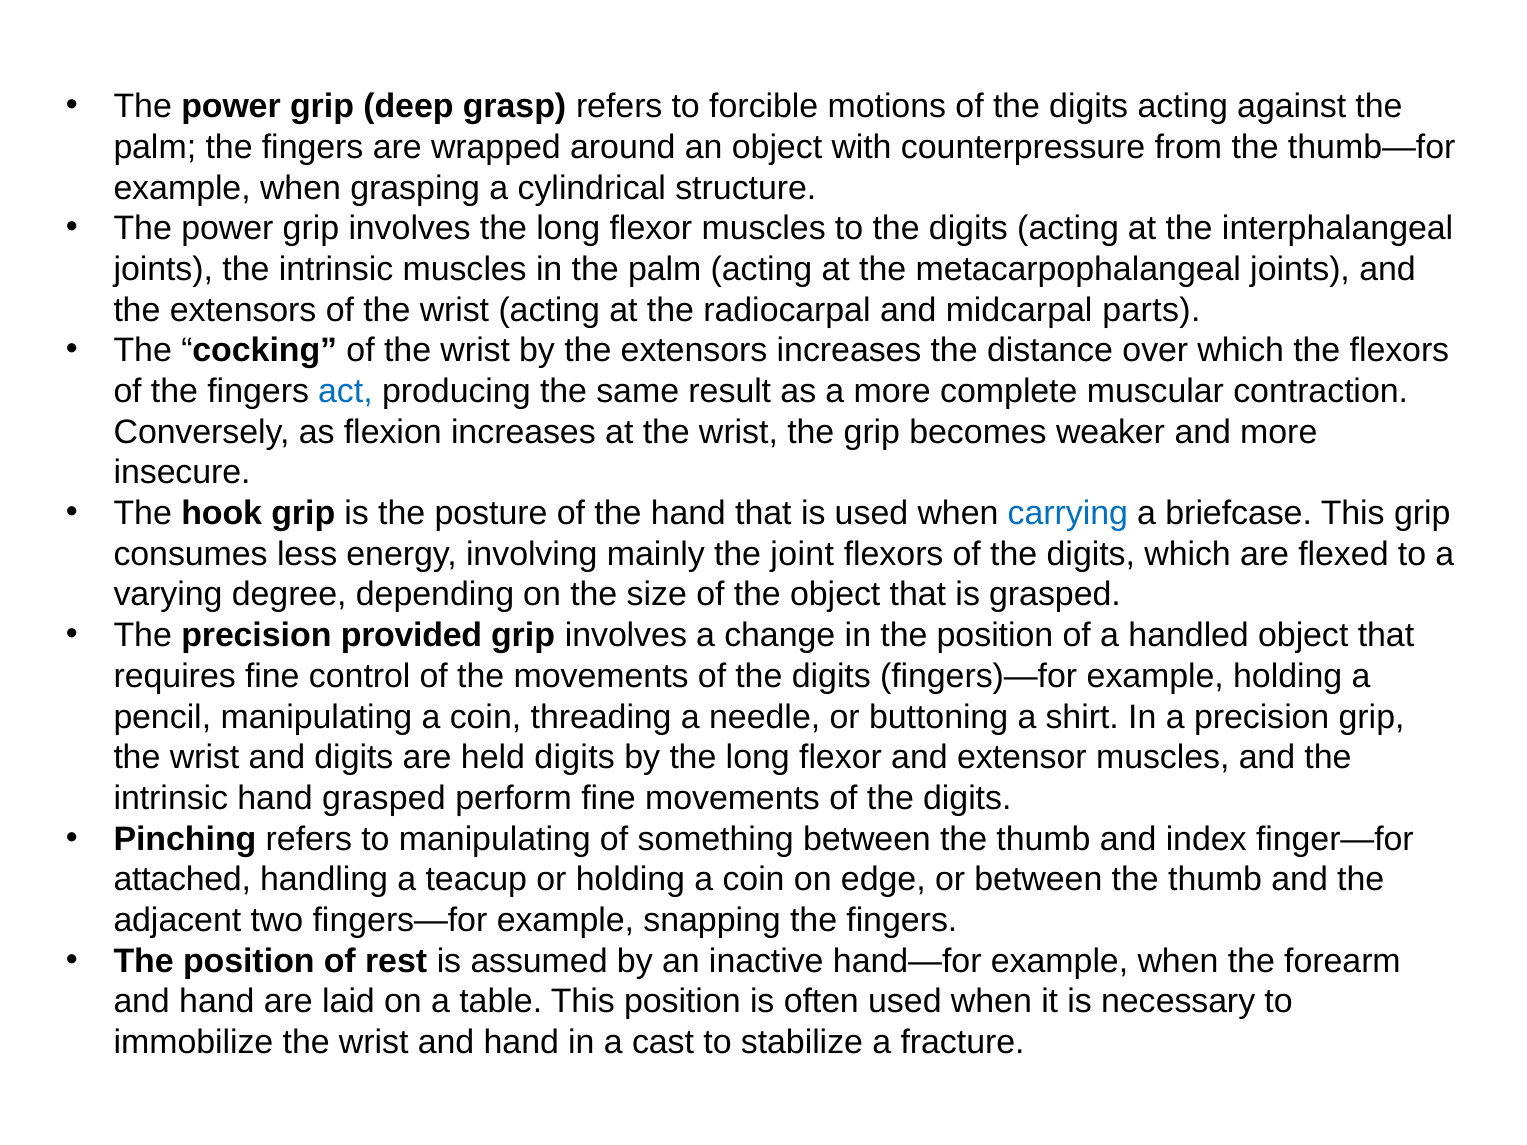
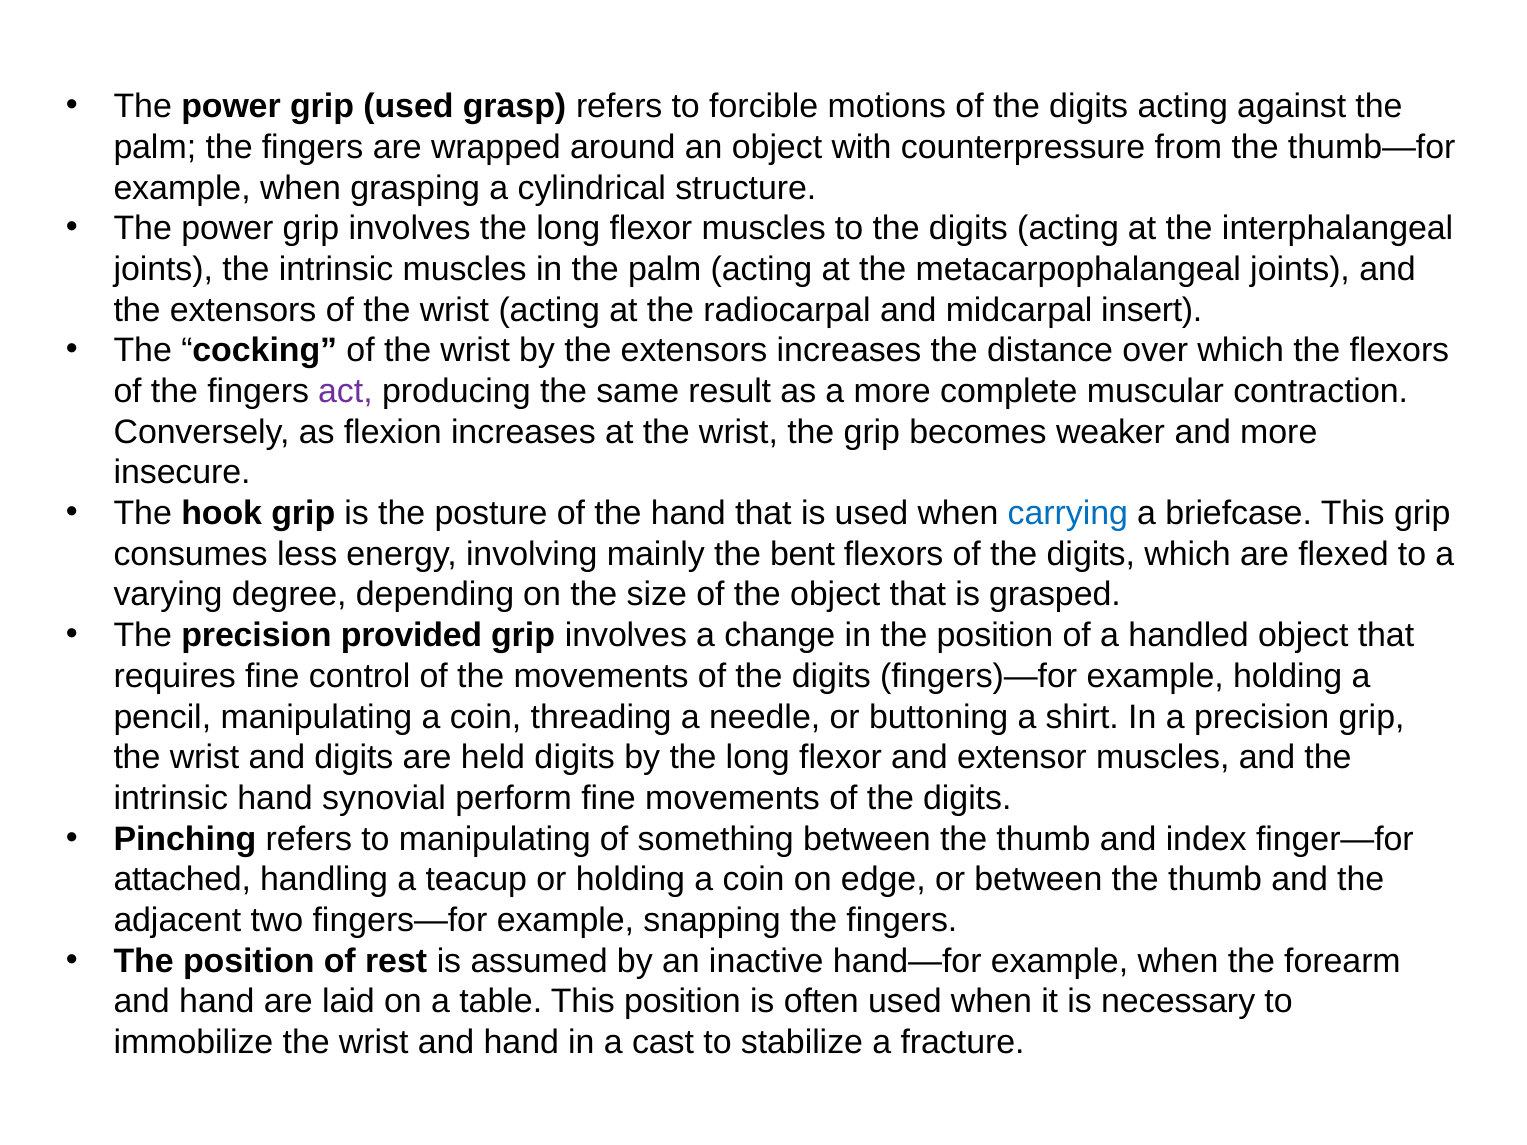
grip deep: deep -> used (408, 107)
parts: parts -> insert (1152, 310)
act colour: blue -> purple (345, 391)
joint: joint -> bent (803, 554)
hand grasped: grasped -> synovial (384, 798)
